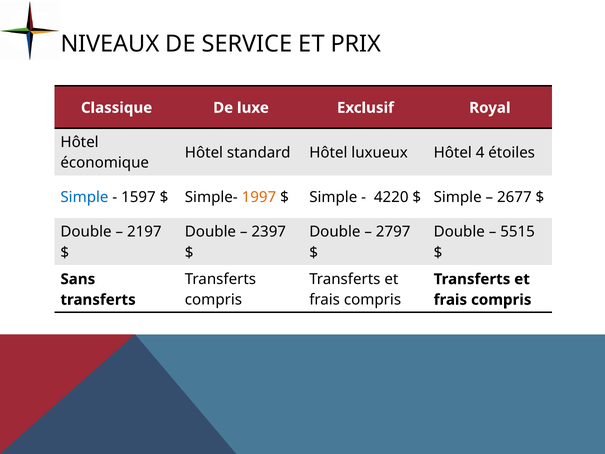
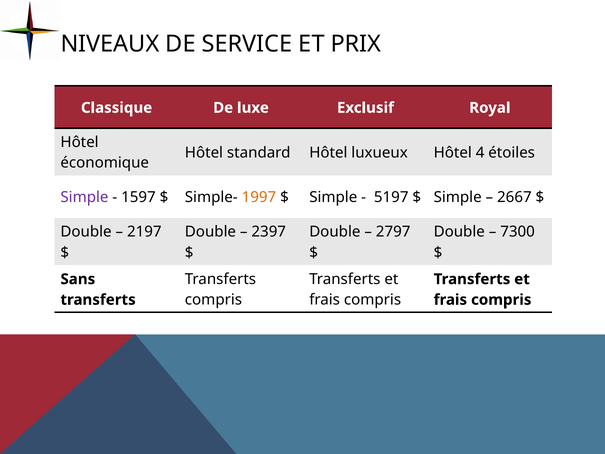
Simple colour: blue -> purple (84, 197)
4220: 4220 -> 5197 (391, 197)
2677: 2677 -> 2667 (514, 197)
5515: 5515 -> 7300 (518, 232)
